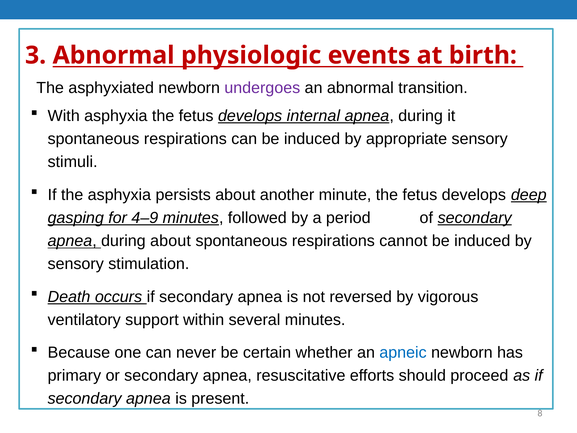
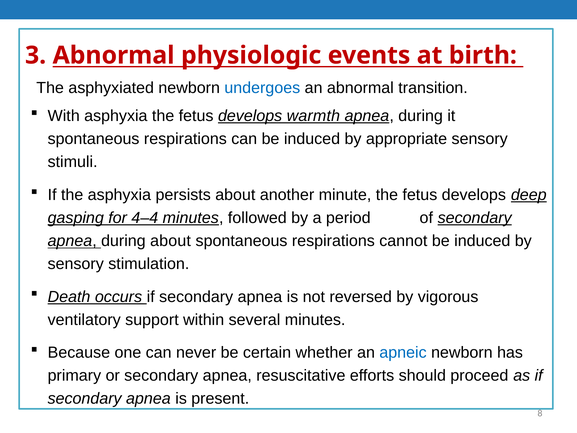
undergoes colour: purple -> blue (262, 88)
internal: internal -> warmth (313, 116)
4–9: 4–9 -> 4–4 (145, 218)
